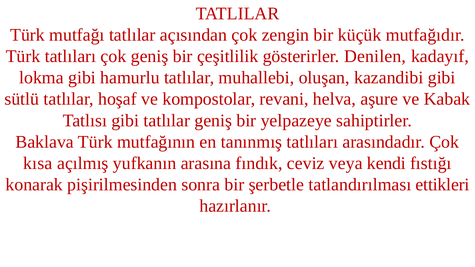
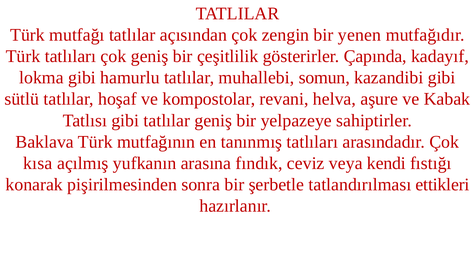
küçük: küçük -> yenen (360, 35)
Denilen: Denilen -> Çapında (375, 56)
oluşan: oluşan -> somun (324, 78)
